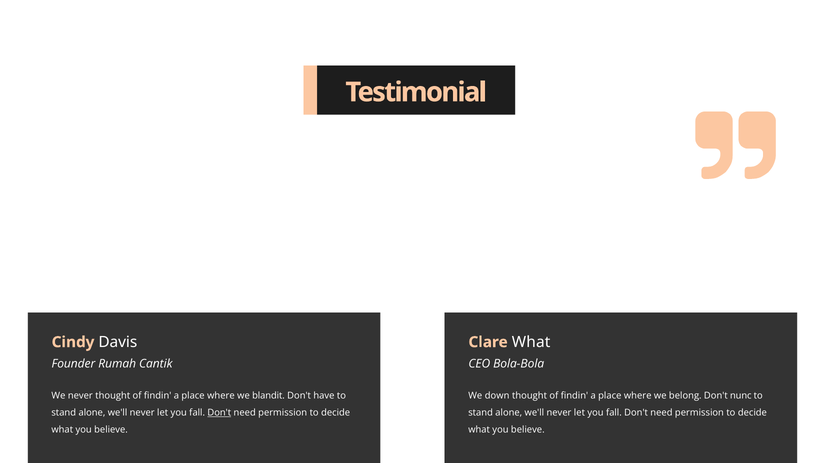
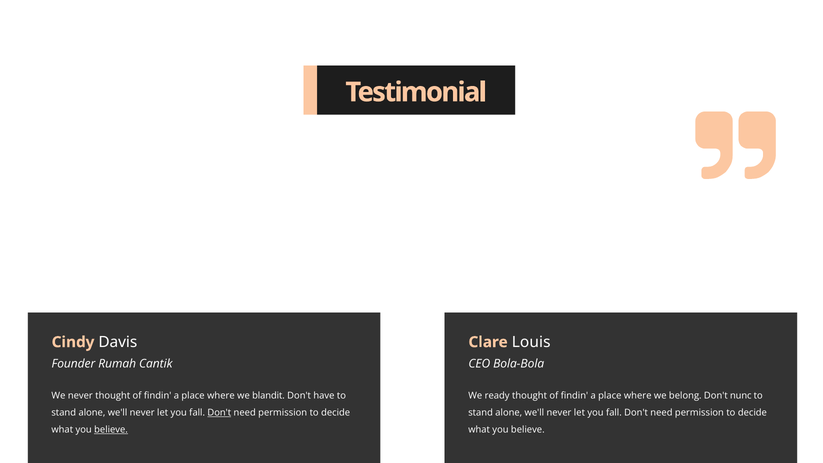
Clare What: What -> Louis (531, 342)
down: down -> ready (497, 396)
believe underline: none -> present (111, 430)
